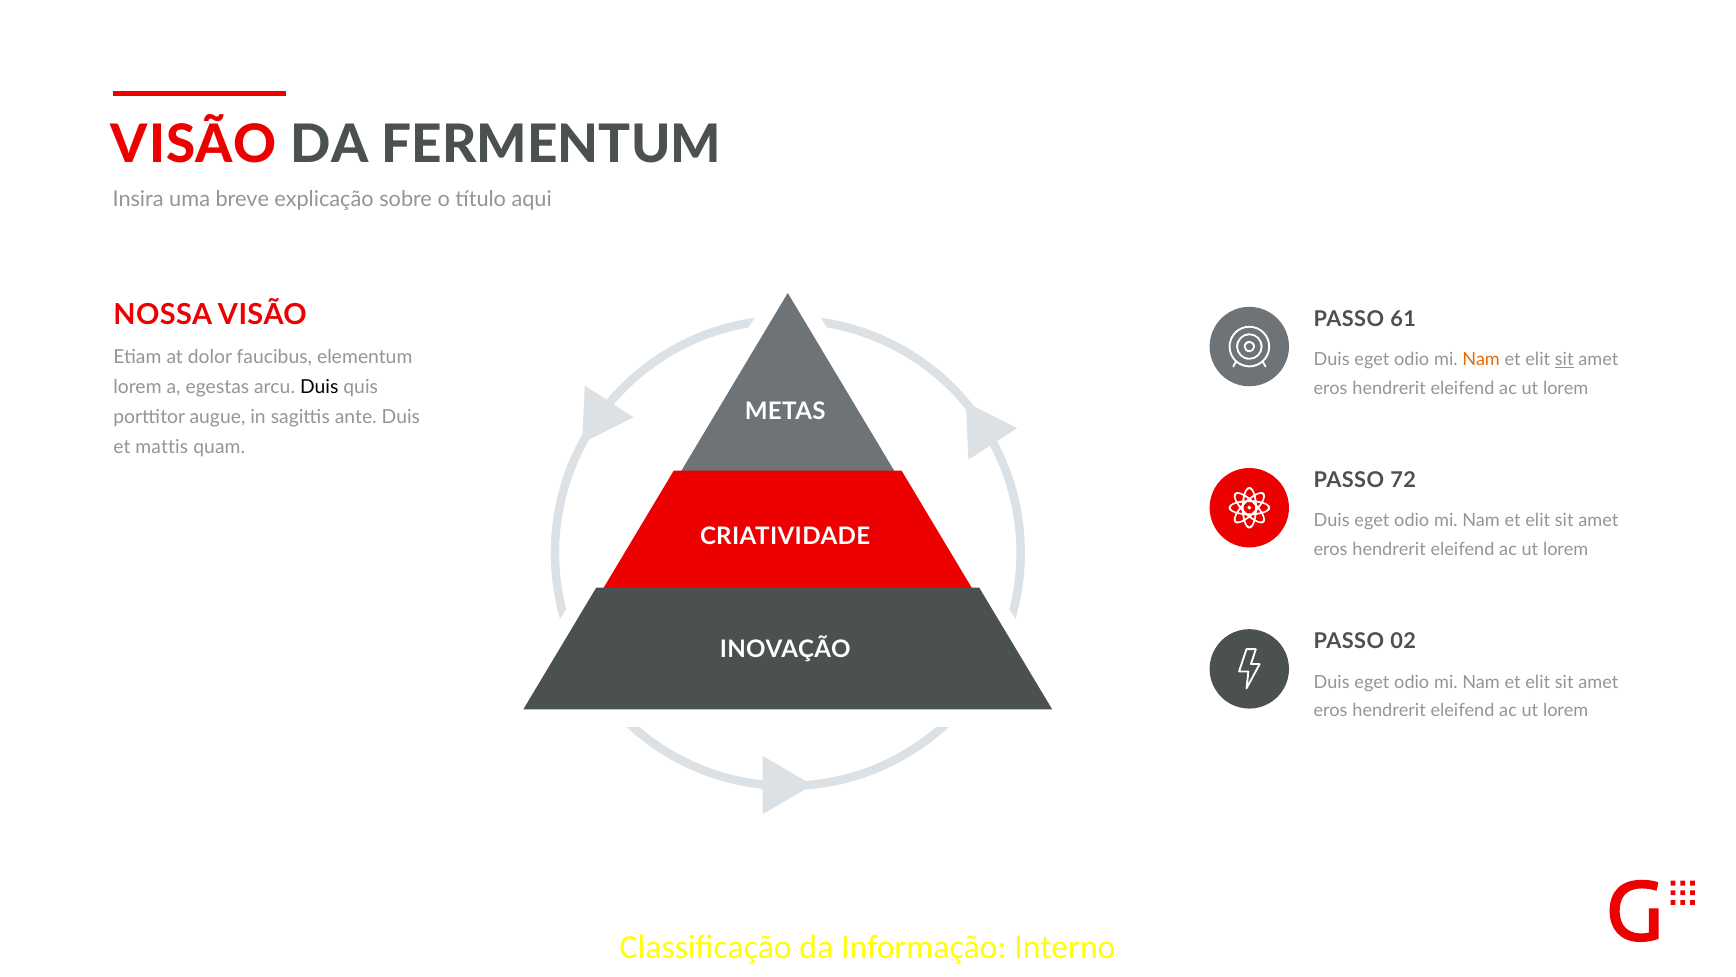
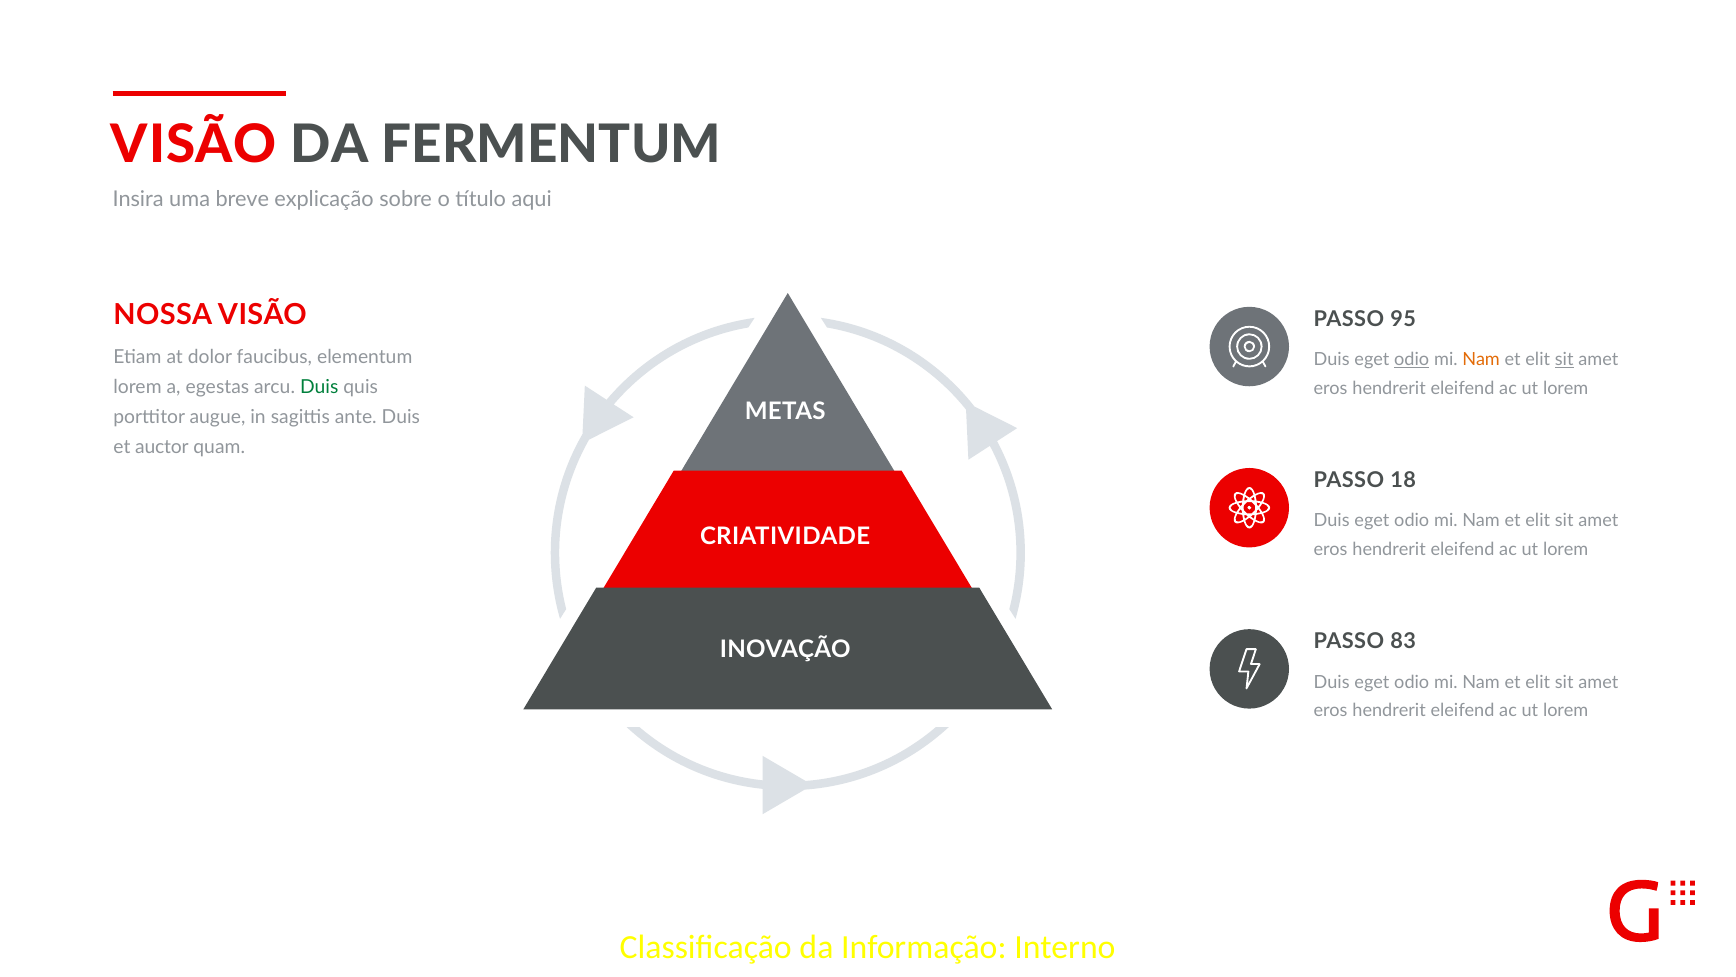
61: 61 -> 95 (1403, 319)
odio underline: none -> present (1412, 360)
Duis colour: black -> green (319, 387)
mattis: mattis -> auctor (162, 447)
72: 72 -> 18 (1403, 480)
02: 02 -> 83 (1403, 641)
